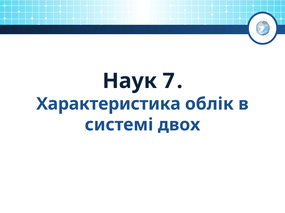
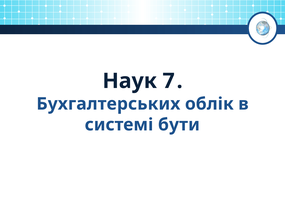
Характеристика: Характеристика -> Бухгалтерських (108, 104)
двох: двох -> бути (179, 125)
